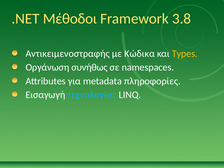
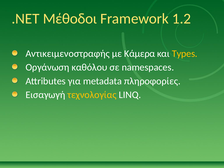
3.8: 3.8 -> 1.2 (182, 19)
Κώδικα: Κώδικα -> Κάμερα (140, 54)
συνήθως: συνήθως -> καθόλου (89, 67)
τεχνολογίας colour: light blue -> yellow (92, 95)
